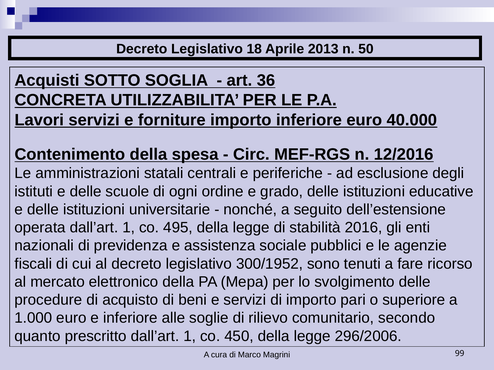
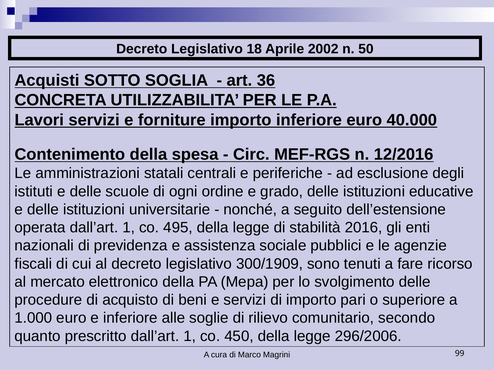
2013: 2013 -> 2002 (323, 49)
300/1952: 300/1952 -> 300/1909 (269, 264)
